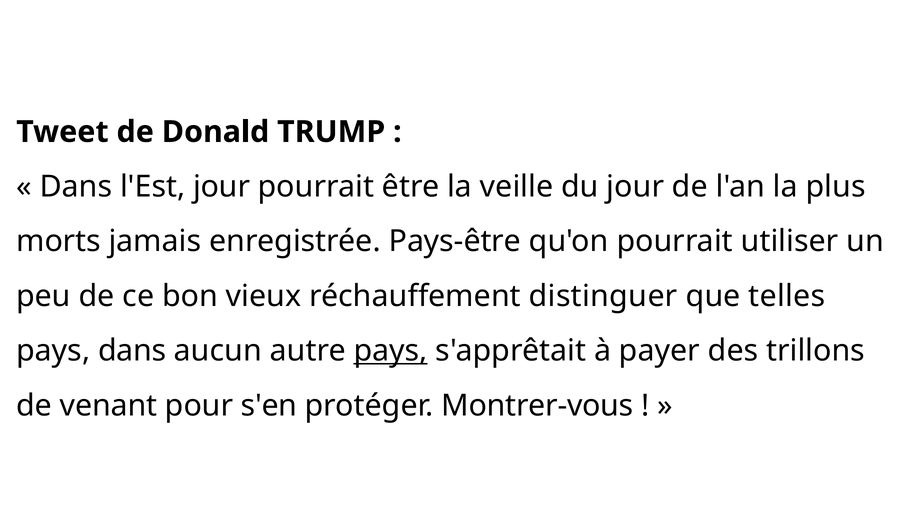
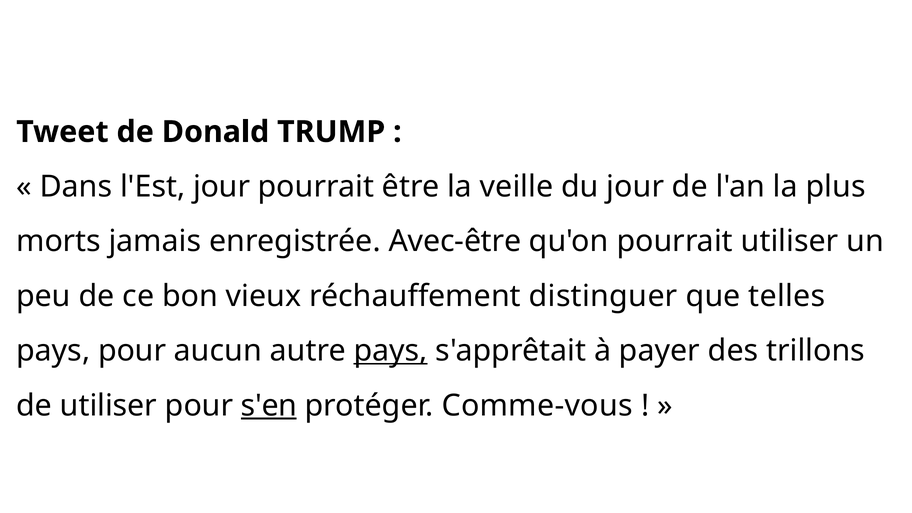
Pays-être: Pays-être -> Avec-être (455, 241)
pays dans: dans -> pour (132, 351)
de venant: venant -> utiliser (108, 405)
s'en underline: none -> present (269, 405)
Montrer-vous: Montrer-vous -> Comme-vous (537, 405)
